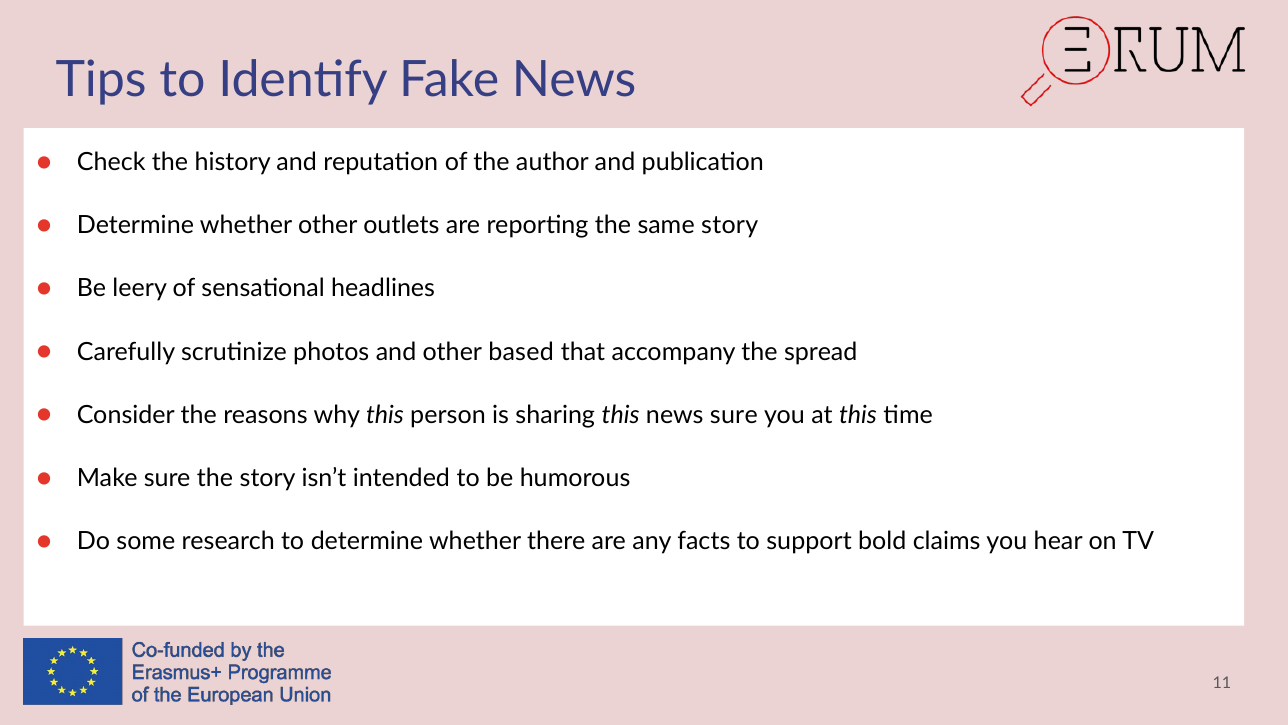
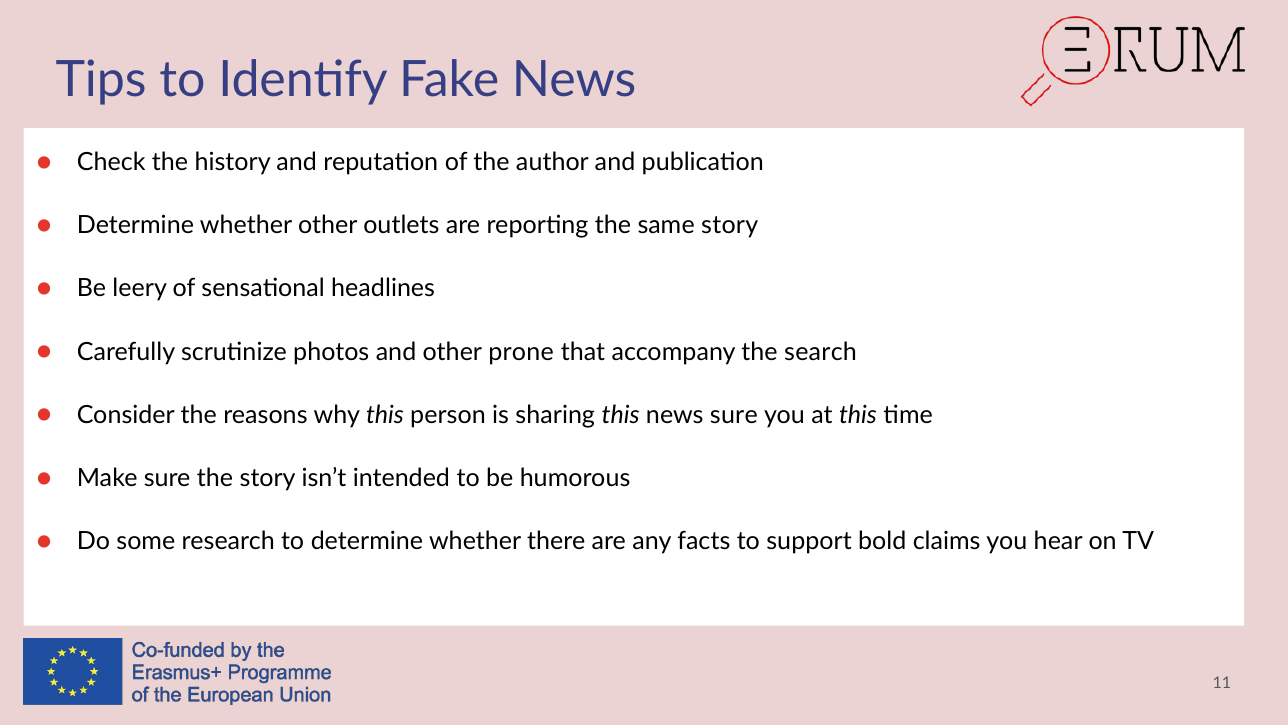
based: based -> prone (521, 352)
spread: spread -> search (821, 352)
